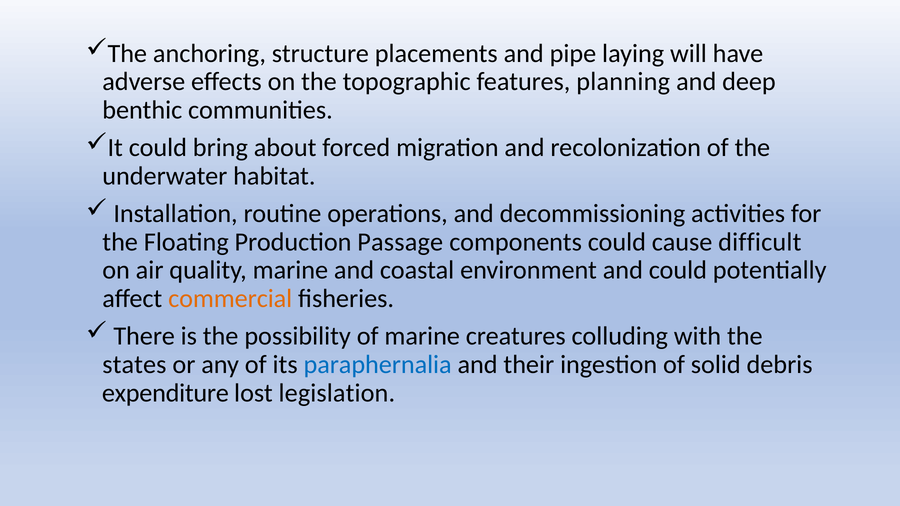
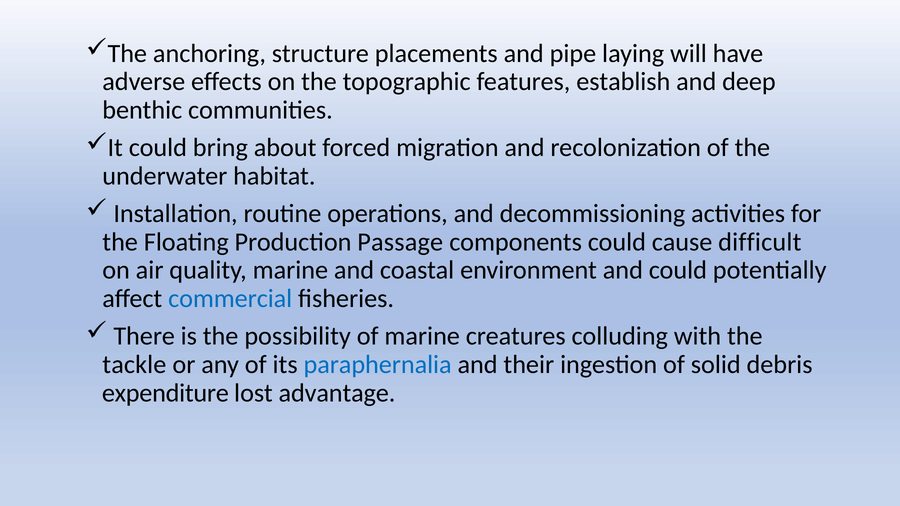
planning: planning -> establish (623, 82)
commercial colour: orange -> blue (230, 299)
states: states -> tackle (134, 365)
legislation: legislation -> advantage (337, 393)
